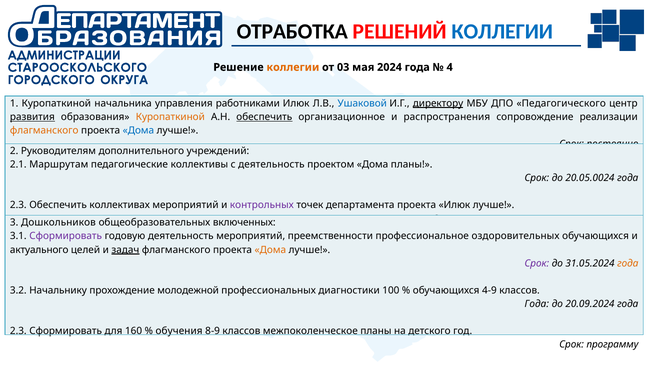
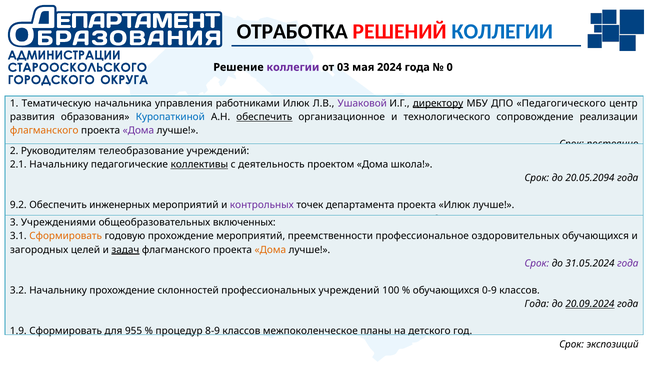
коллегии colour: orange -> purple (293, 67)
4: 4 -> 0 (450, 67)
1 Куропаткиной: Куропаткиной -> Тематическую (56, 103)
Ушаковой colour: blue -> purple (362, 103)
развития underline: present -> none (32, 117)
Куропаткиной colour: orange -> blue (170, 117)
распространения: распространения -> технологического (447, 117)
Дома colour: blue -> purple (138, 130)
дополнительного: дополнительного -> телеобразование (141, 151)
2.1 Маршрутам: Маршрутам -> Начальнику (59, 165)
коллективы underline: none -> present (199, 165)
Дома планы: планы -> школа (412, 165)
20.05.0024: 20.05.0024 -> 20.05.2094 (590, 178)
2.3: 2.3 -> 9.2 (18, 205)
коллективах: коллективах -> инженерных (120, 205)
Дошкольников: Дошкольников -> Учреждениями (58, 223)
Сформировать colour: purple -> orange (66, 236)
годовую деятельность: деятельность -> прохождение (181, 236)
актуального: актуального -> загородных (39, 250)
года colour: orange -> purple (628, 263)
молодежной: молодежной -> склонностей (188, 291)
профессиональных диагностики: диагностики -> учреждений (349, 291)
4-9: 4-9 -> 0-9 (489, 291)
20.09.2024 underline: none -> present (590, 304)
2.3: 2.3 -> 1.9 (18, 331)
160: 160 -> 955 (134, 331)
обучения: обучения -> процедур (179, 331)
программу: программу -> экспозиций (613, 345)
